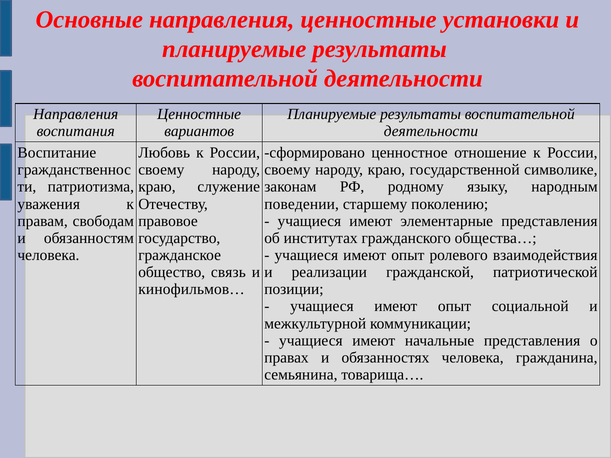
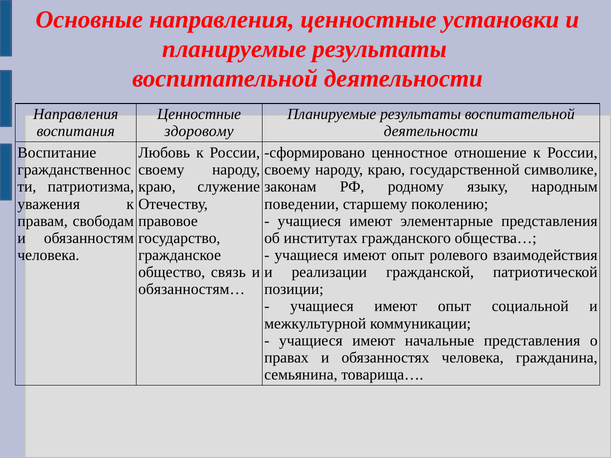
вариантов: вариантов -> здоровому (199, 131)
кинофильмов…: кинофильмов… -> обязанностям… (192, 289)
